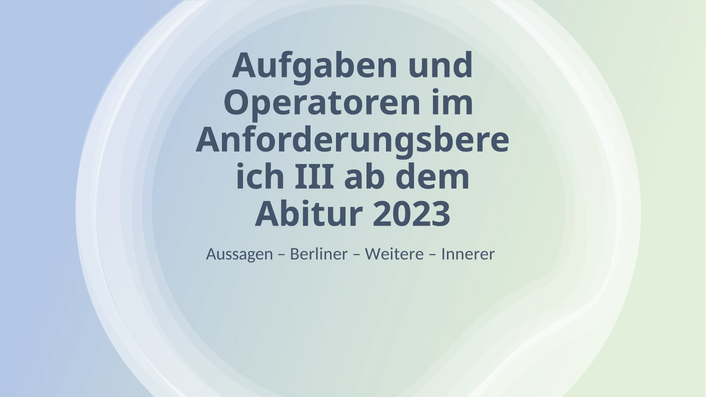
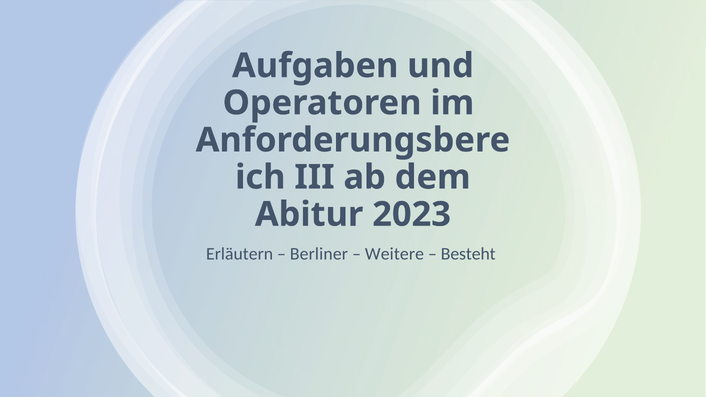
Aussagen: Aussagen -> Erläutern (240, 254)
Innerer: Innerer -> Besteht (468, 254)
